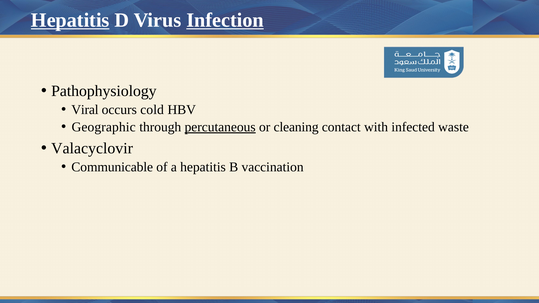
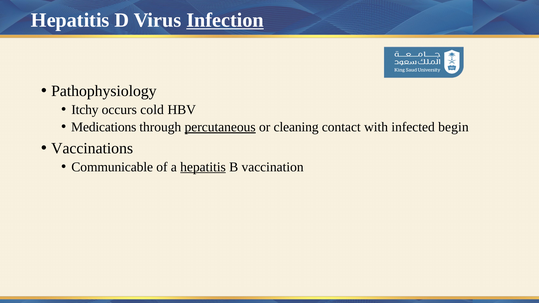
Hepatitis underline: present -> none (70, 20)
Viral: Viral -> Itchy (85, 110)
Geographic: Geographic -> Medications (104, 127)
waste: waste -> begin (453, 127)
Valacyclovir: Valacyclovir -> Vaccinations (92, 148)
hepatitis underline: none -> present (203, 167)
